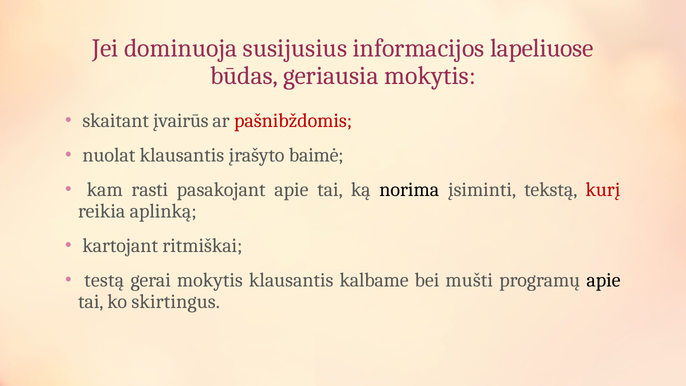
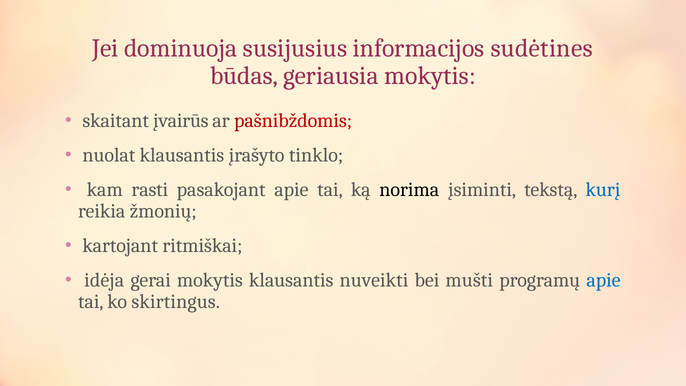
lapeliuose: lapeliuose -> sudėtines (542, 48)
baimė: baimė -> tinklo (316, 155)
kurį colour: red -> blue (603, 189)
aplinką: aplinką -> žmonių (163, 211)
testą: testą -> idėja (104, 280)
kalbame: kalbame -> nuveikti (374, 280)
apie colour: black -> blue (603, 280)
